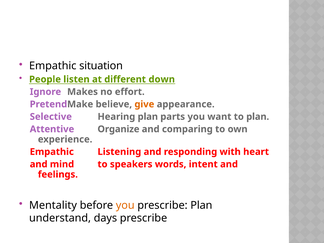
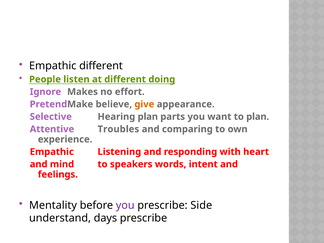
Empathic situation: situation -> different (101, 66)
down: down -> doing (162, 79)
Organize: Organize -> Troubles (118, 129)
you colour: orange -> purple (125, 205)
prescribe Plan: Plan -> Side (201, 205)
